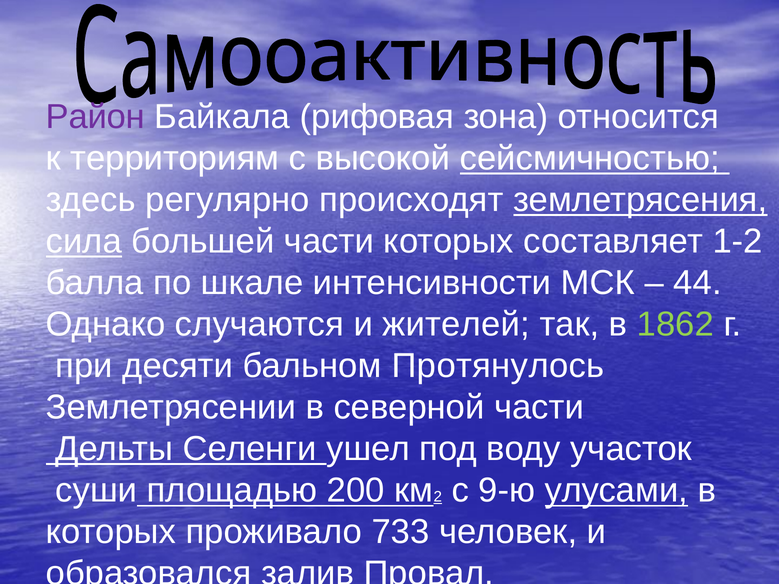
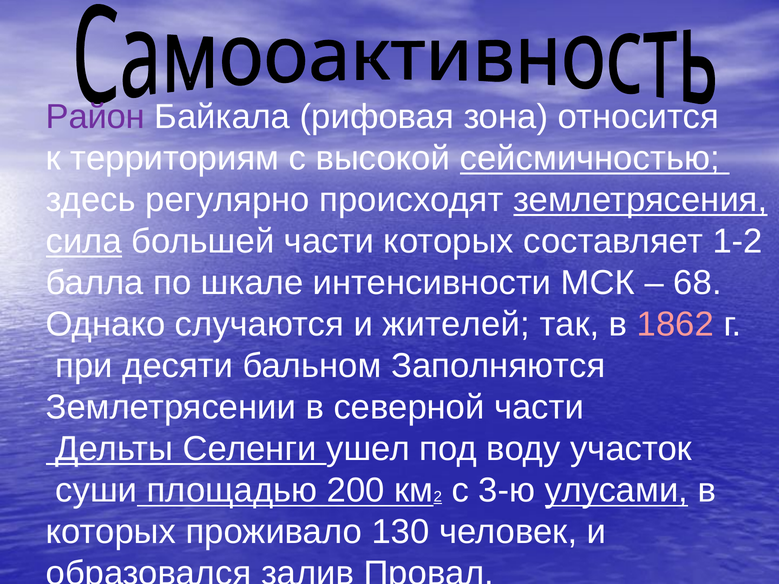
44: 44 -> 68 (698, 283)
1862 colour: light green -> pink (675, 324)
Протянулось: Протянулось -> Заполняются (498, 366)
9-ю: 9-ю -> 3-ю (507, 491)
733: 733 -> 130 (401, 532)
